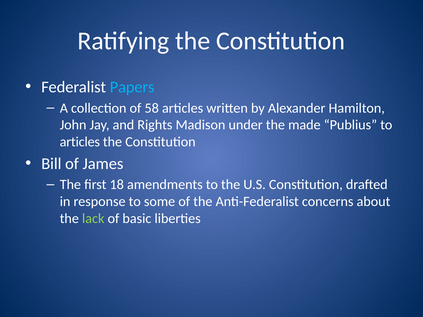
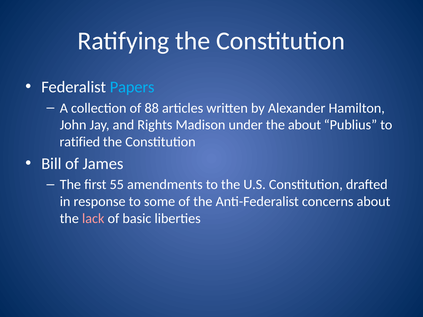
58: 58 -> 88 (152, 108)
the made: made -> about (305, 125)
articles: articles -> ratified (80, 142)
18: 18 -> 55 (117, 185)
lack colour: light green -> pink (93, 219)
